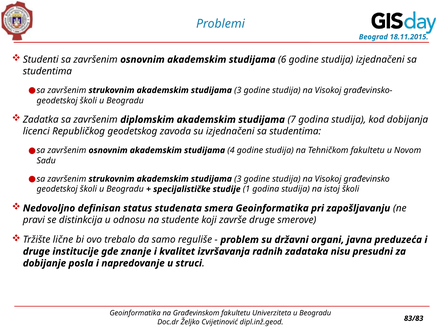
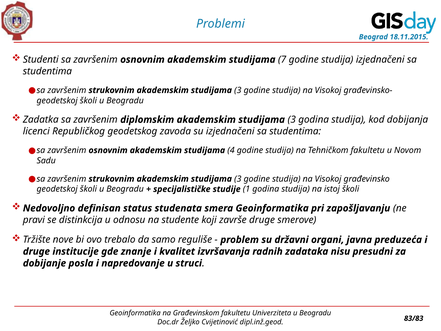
6: 6 -> 7 (282, 60)
diplomskim akademskim studijama 7: 7 -> 3 (292, 120)
lične: lične -> nove (63, 240)
